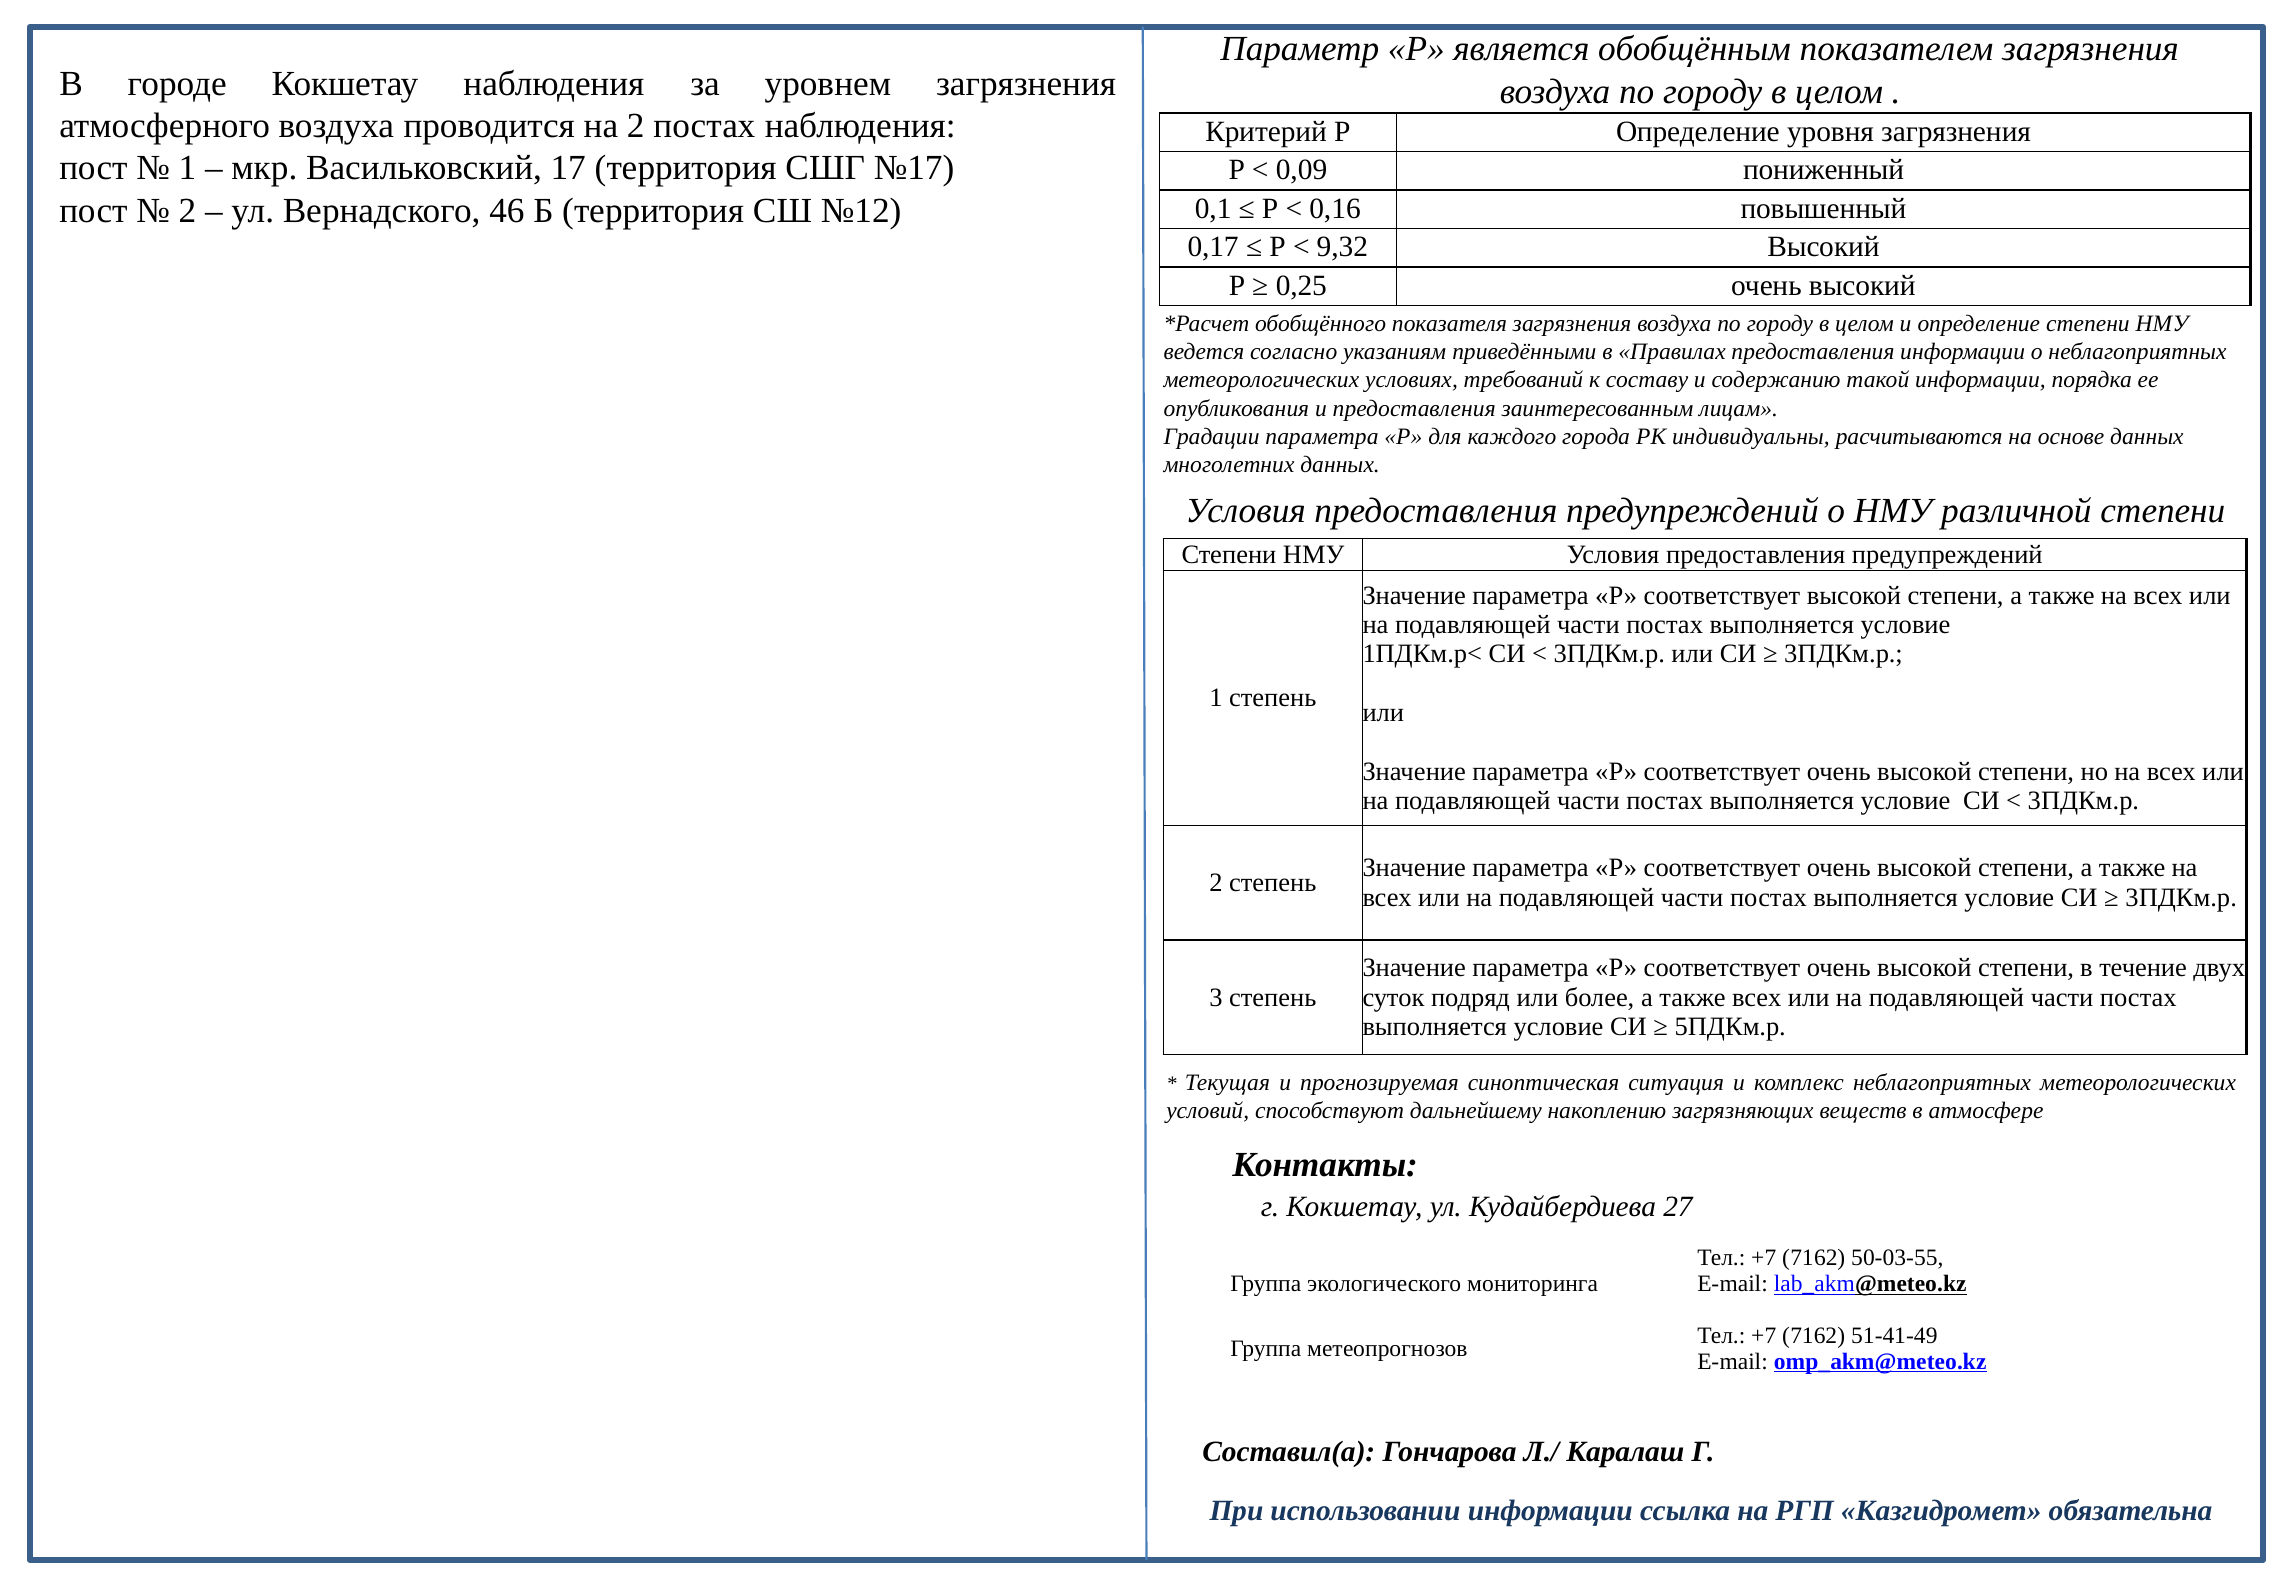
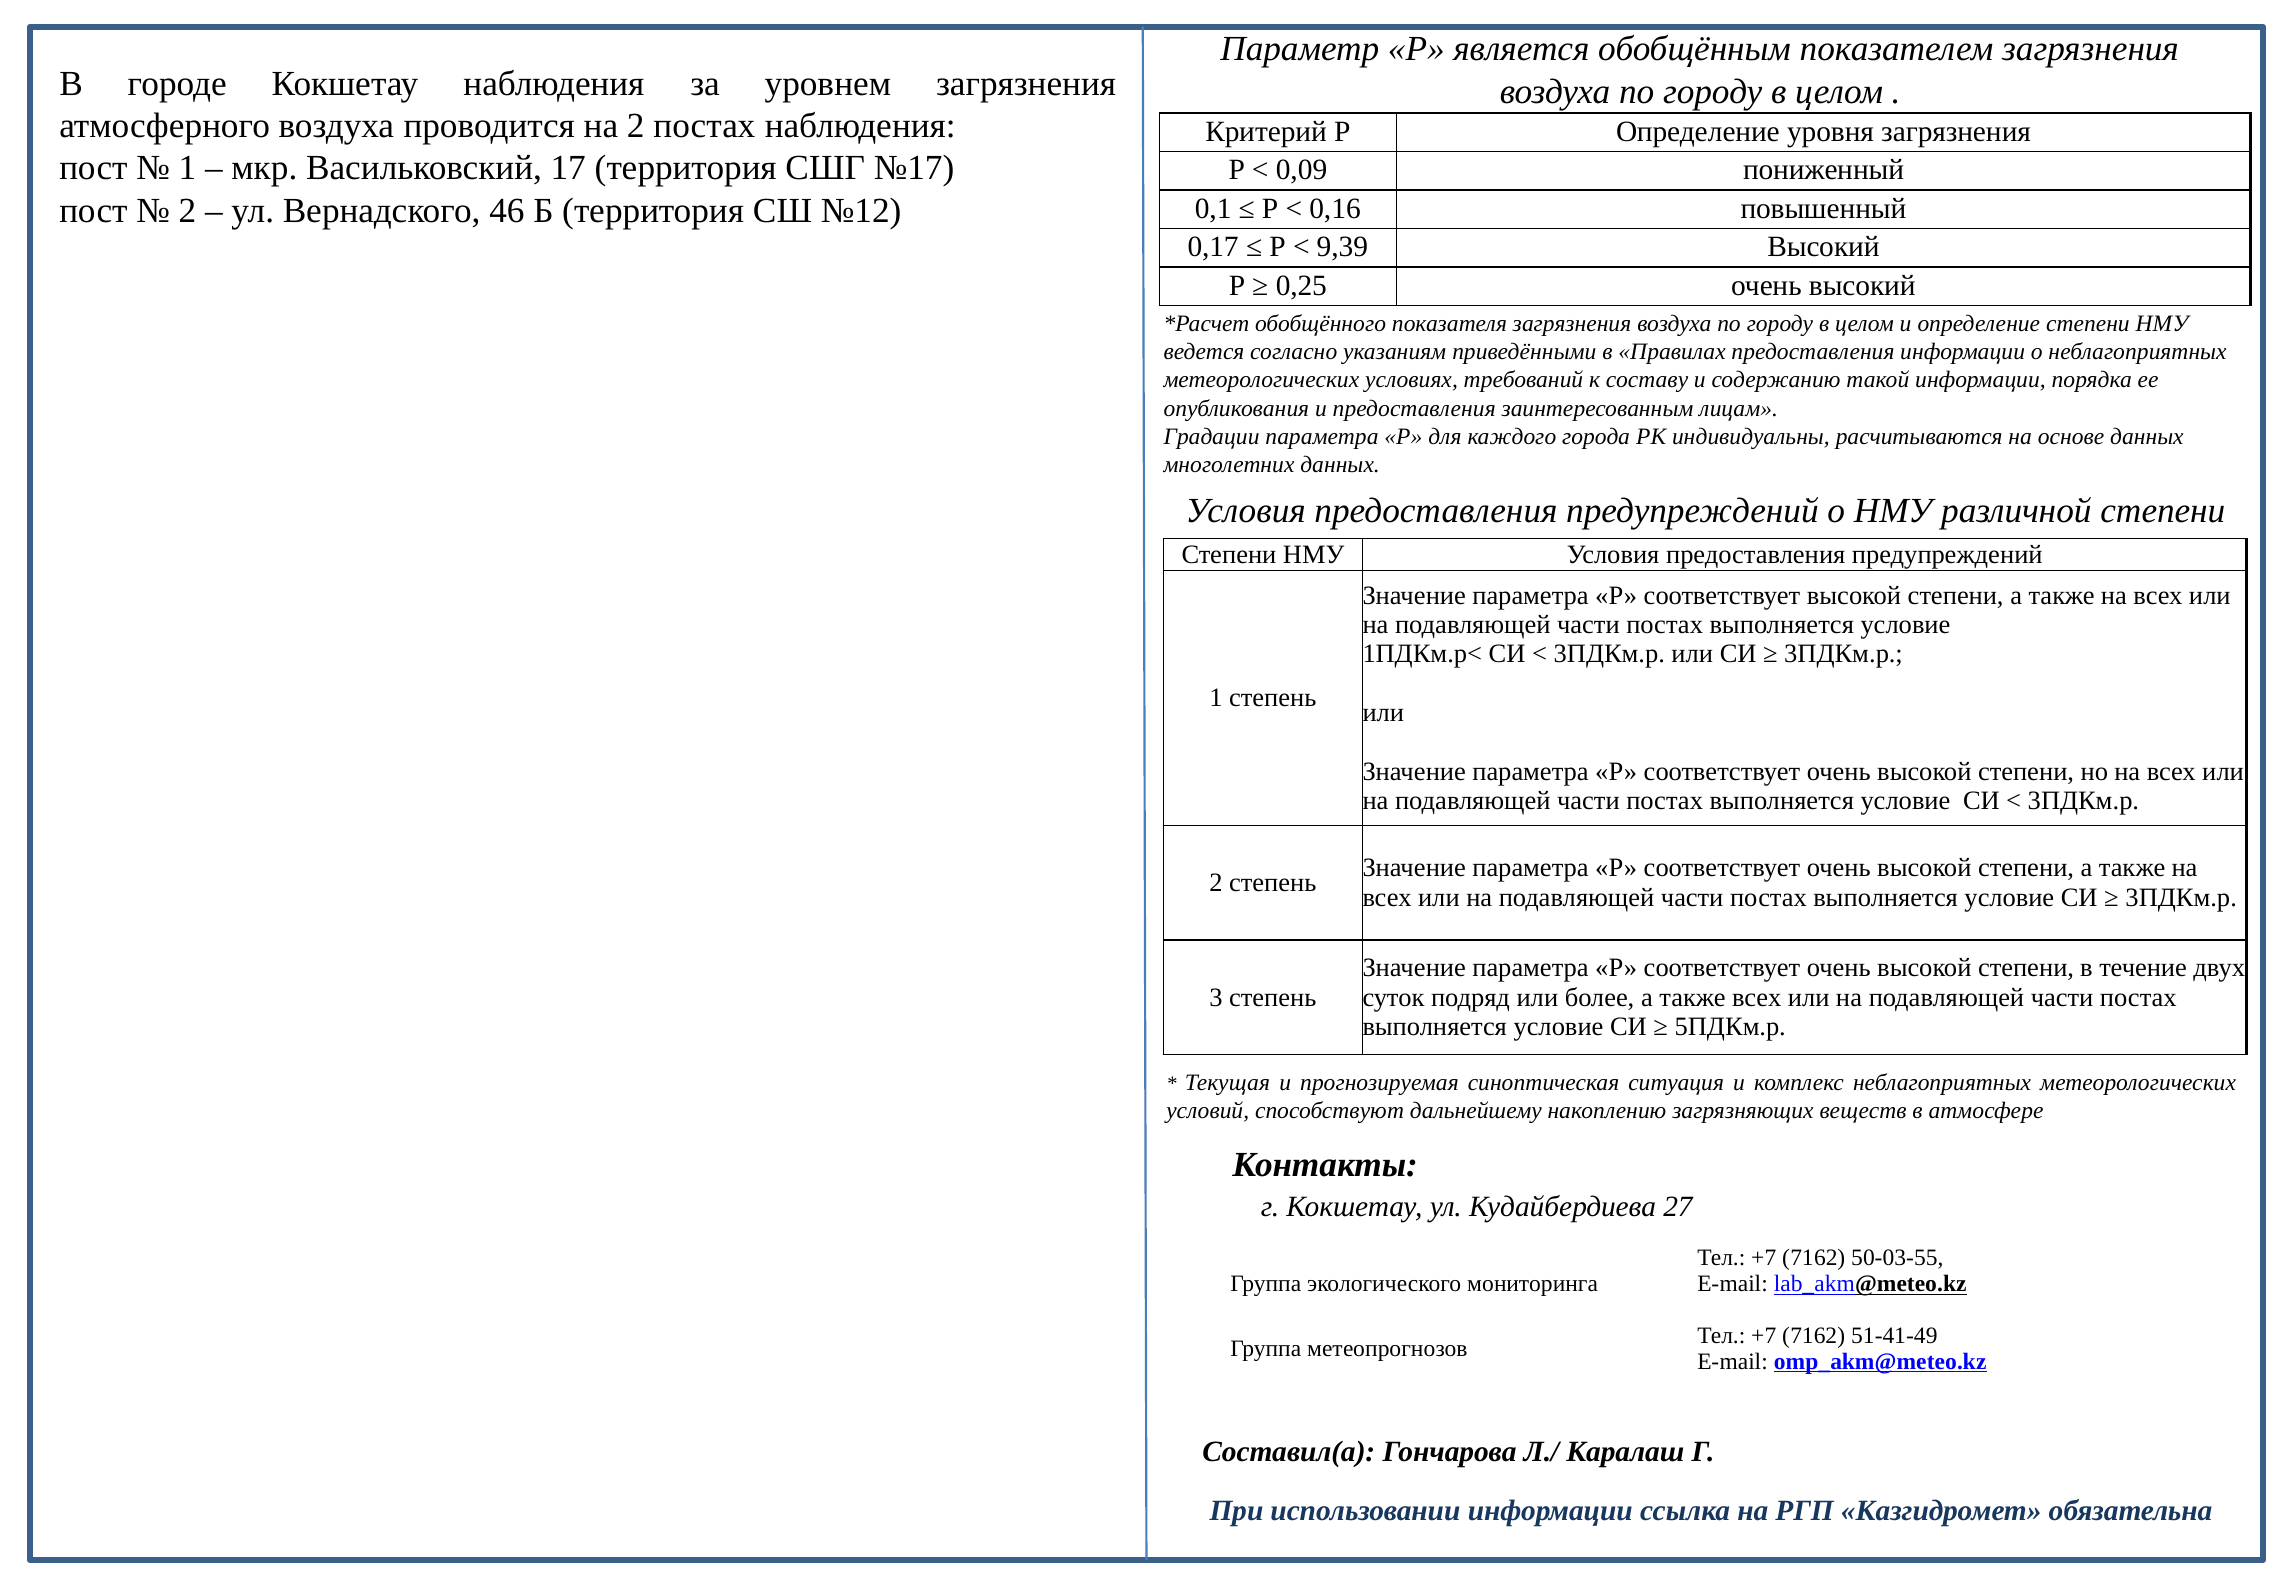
9,32: 9,32 -> 9,39 (1342, 247)
